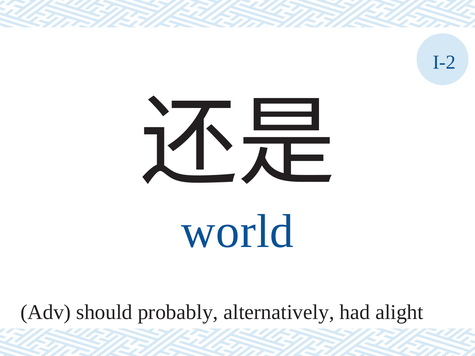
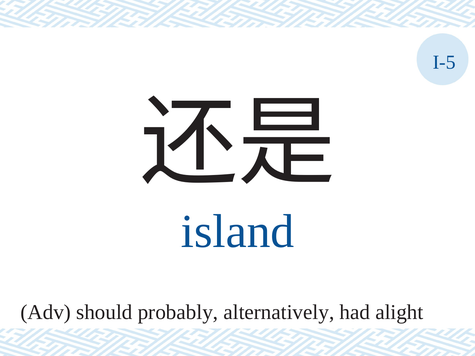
I-2: I-2 -> I-5 (444, 62)
world: world -> island (238, 232)
